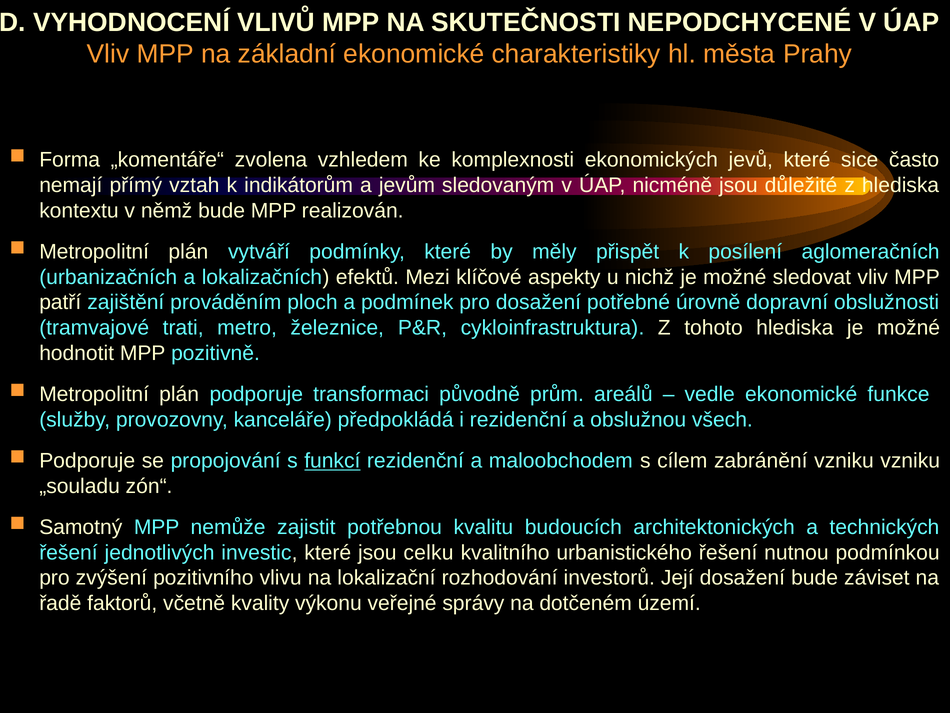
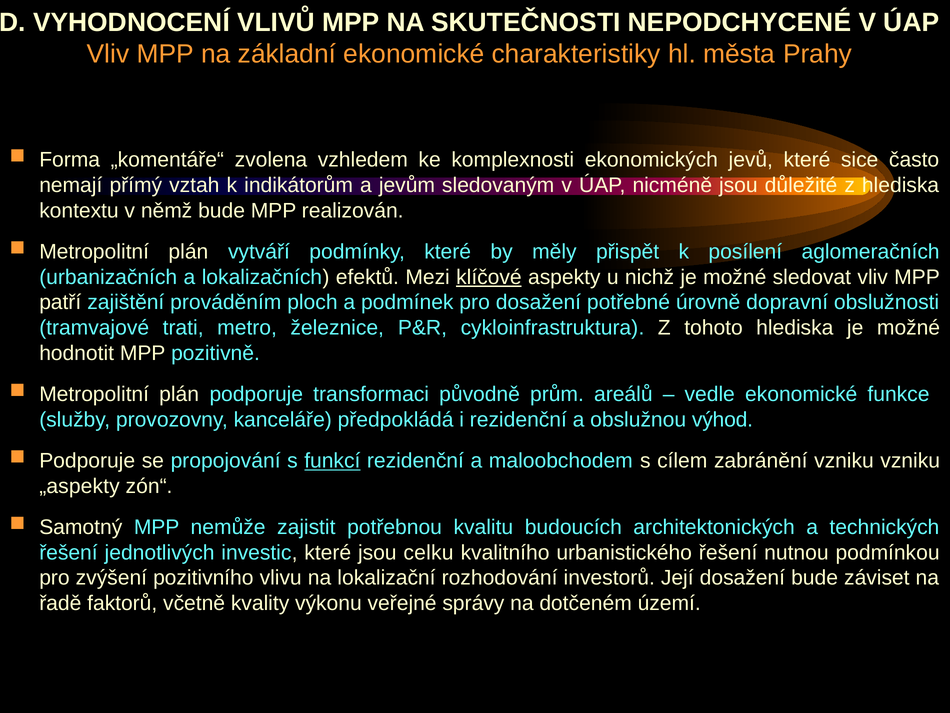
klíčové underline: none -> present (489, 277)
všech: všech -> výhod (722, 419)
„souladu: „souladu -> „aspekty (79, 486)
